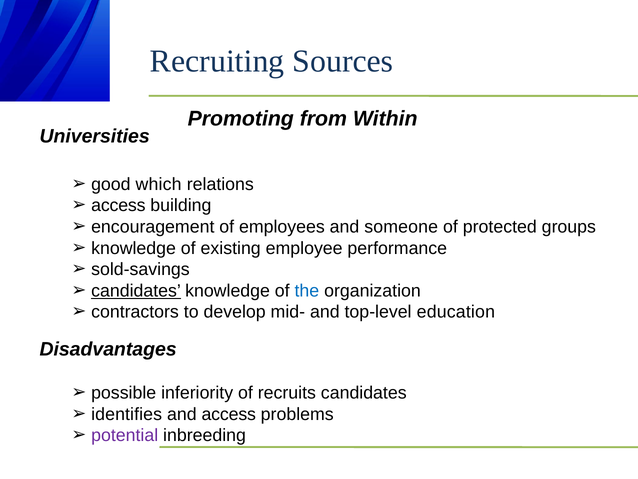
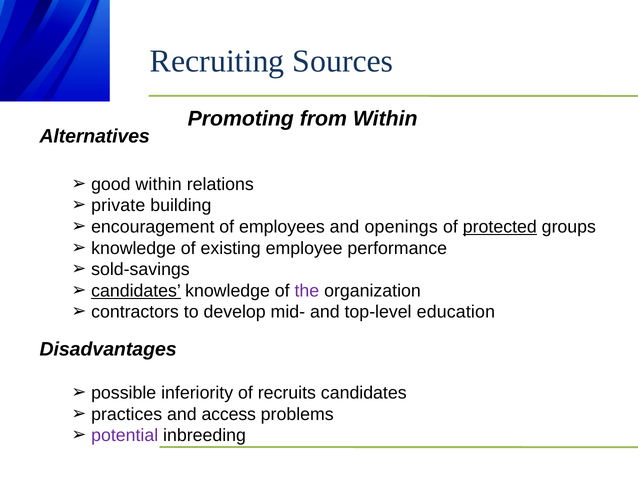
Universities: Universities -> Alternatives (95, 136)
good which: which -> within (159, 184)
access: access -> private (118, 205)
someone: someone -> openings (401, 227)
protected underline: none -> present (500, 227)
the colour: blue -> purple (307, 290)
identifies: identifies -> practices (127, 414)
